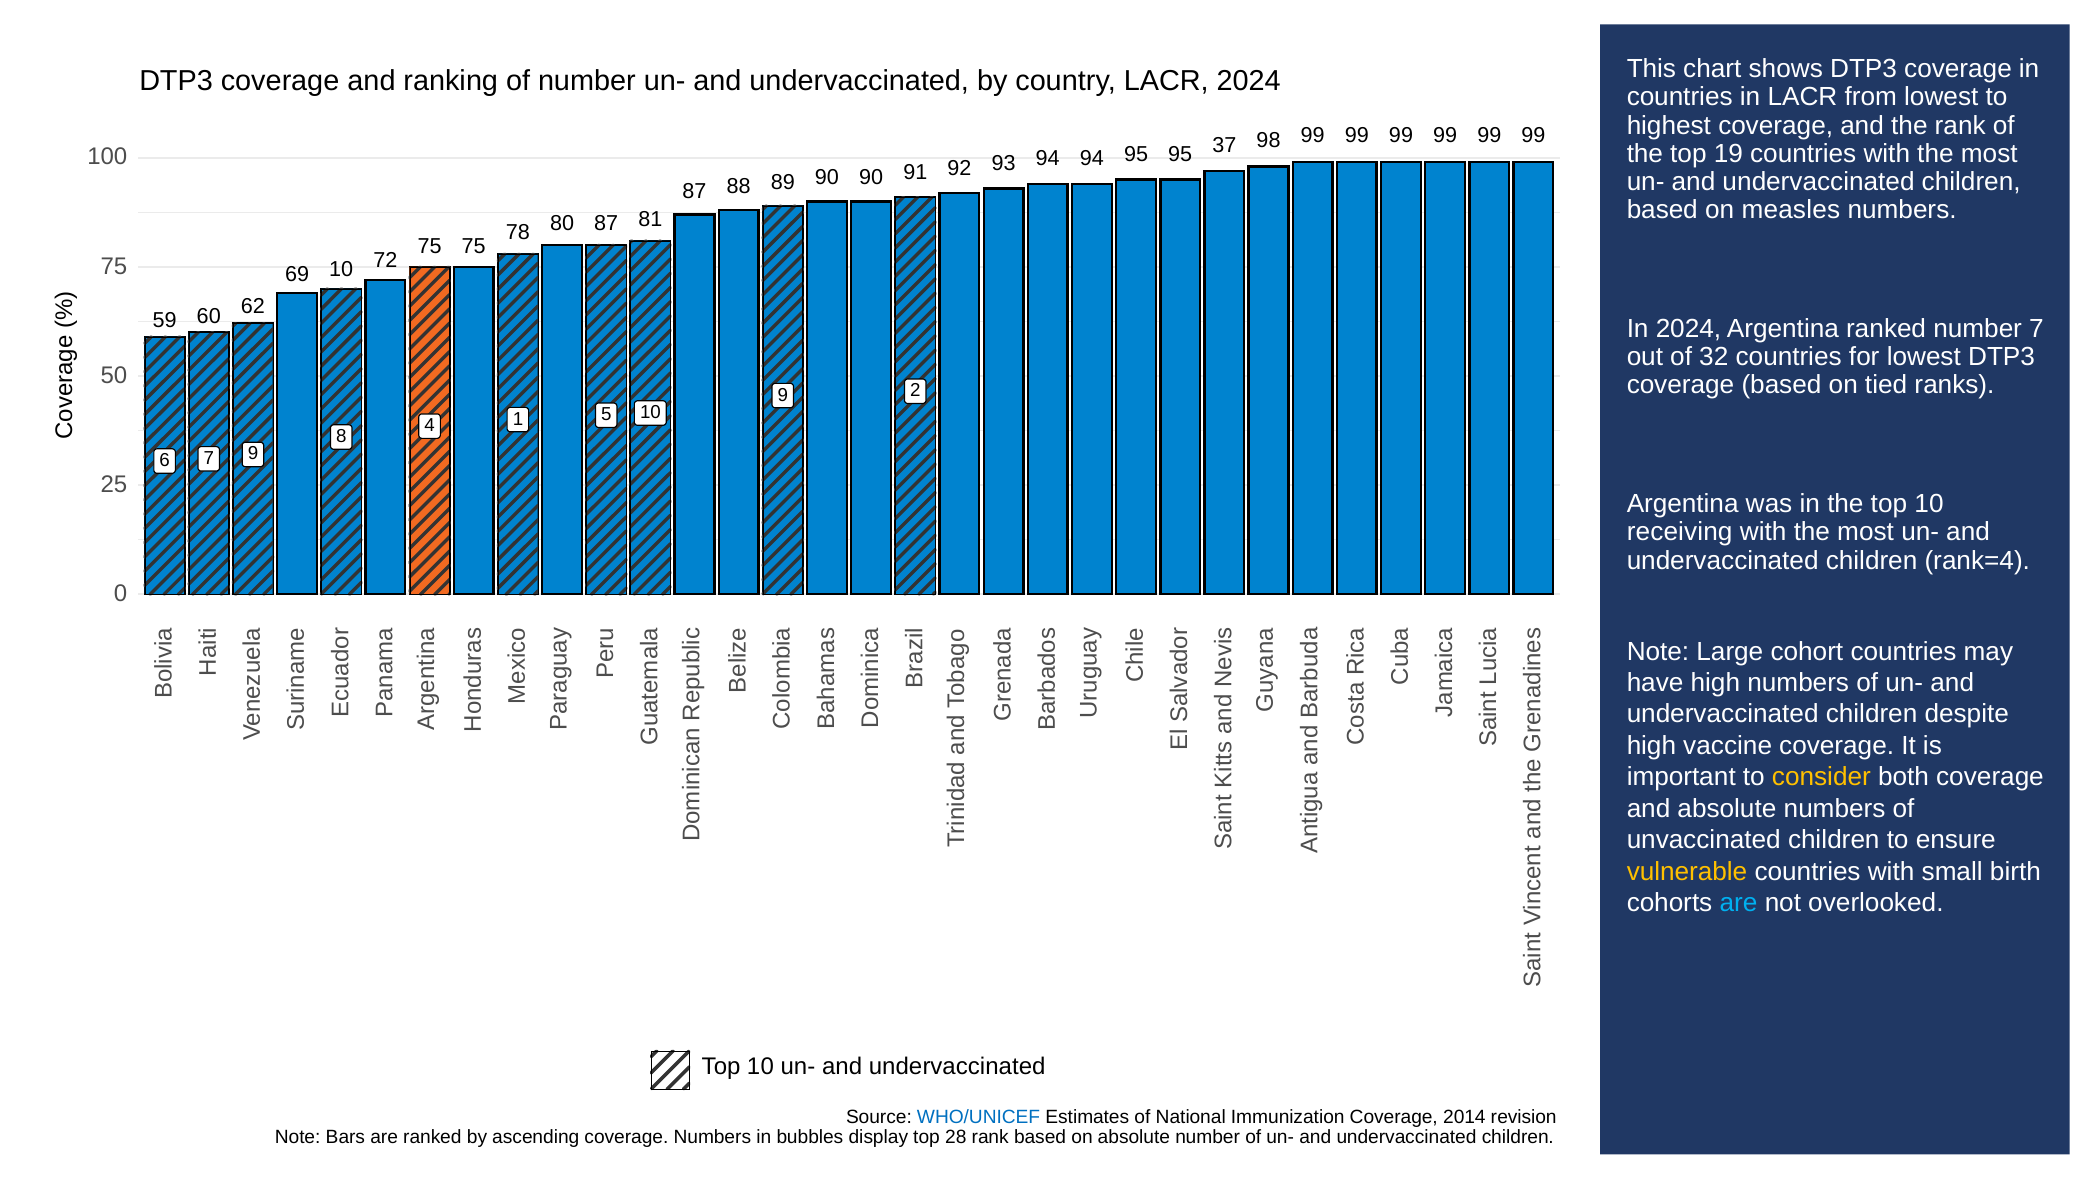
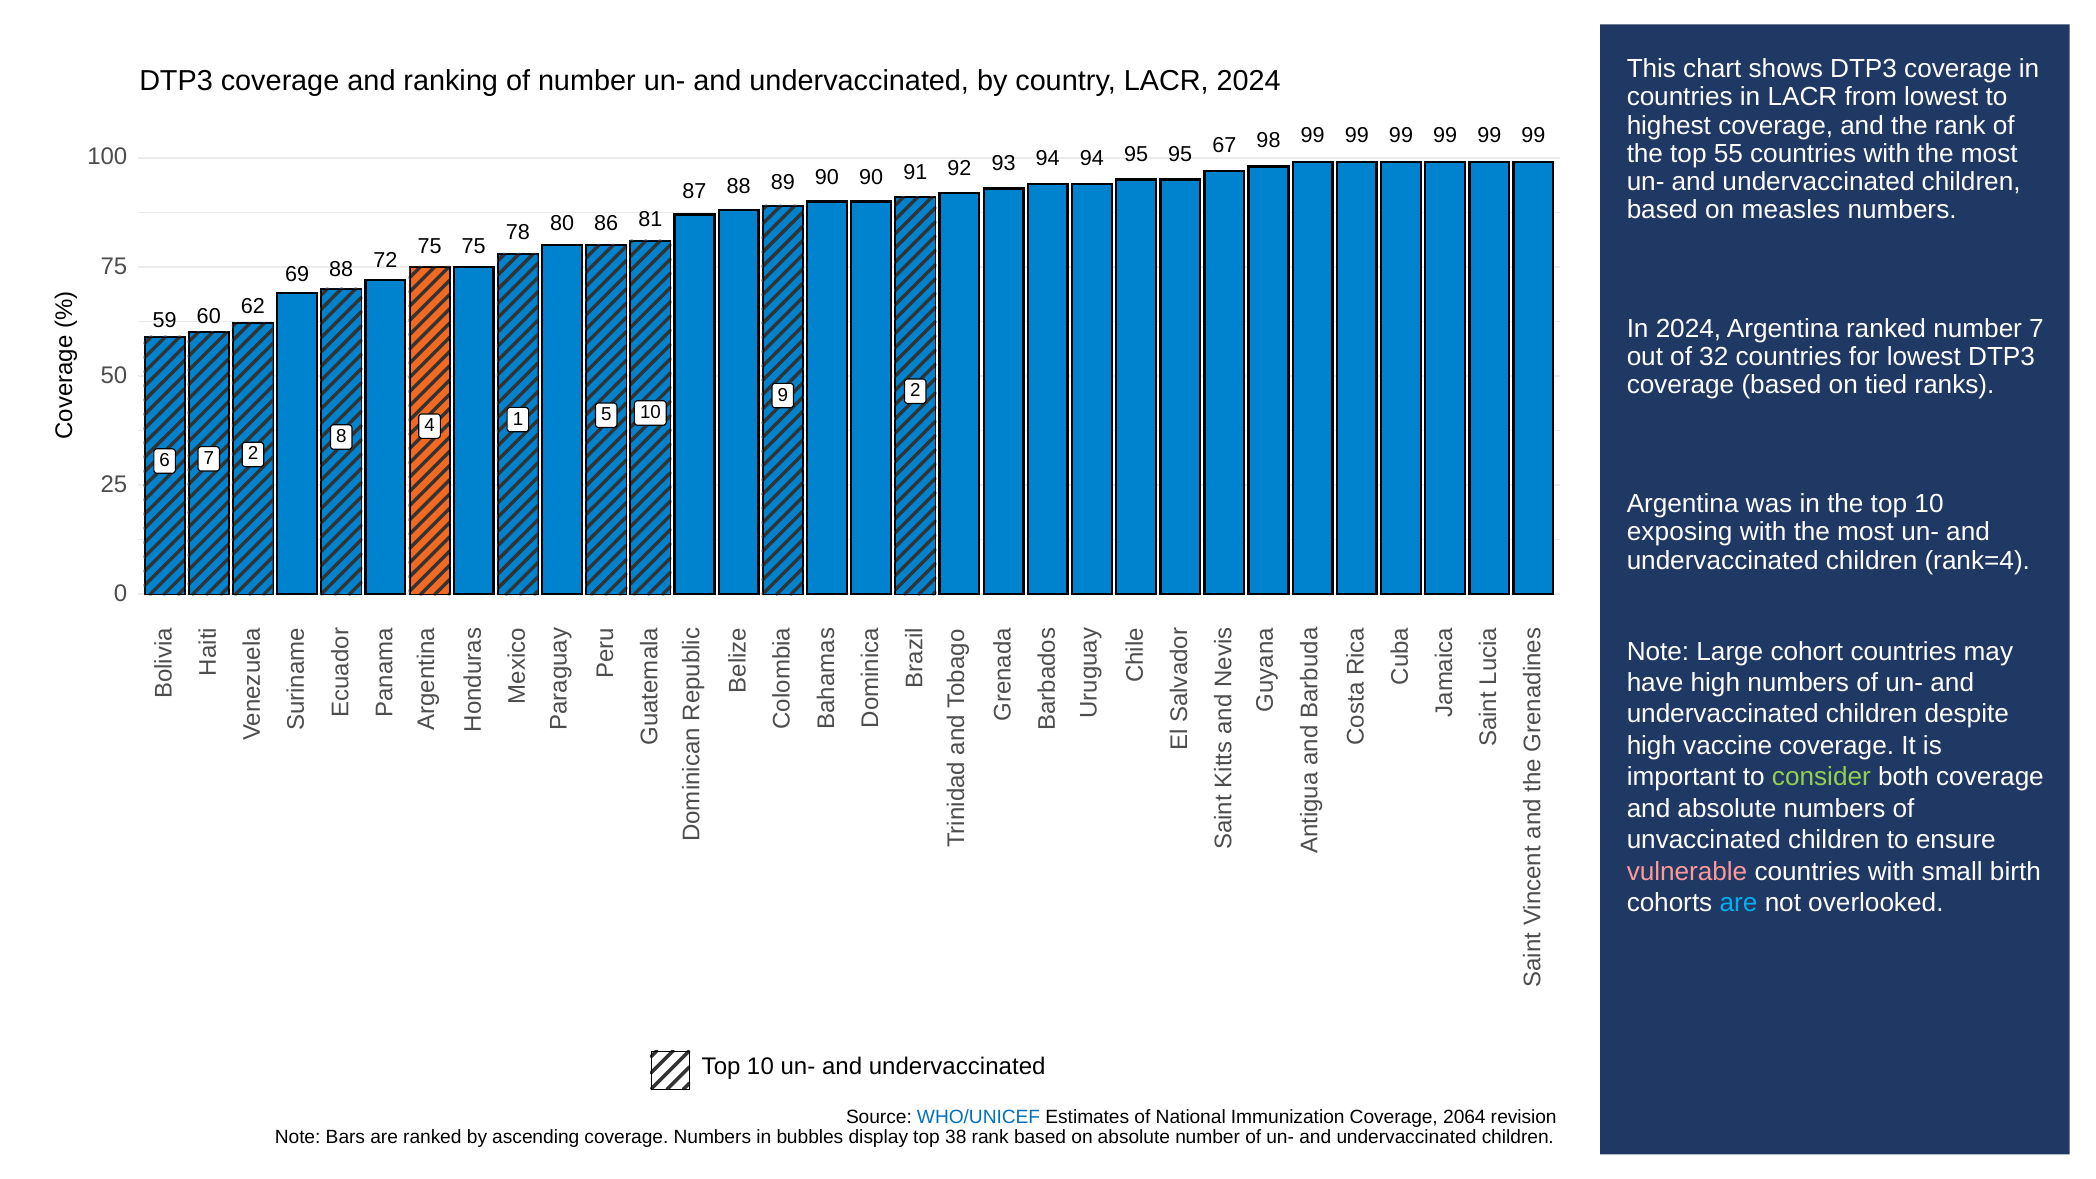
19: 19 -> 55 (1728, 154)
37: 37 -> 67 (1224, 145)
78 87: 87 -> 86 (606, 223)
69 10: 10 -> 88 (341, 270)
7 9: 9 -> 2 (253, 454)
receiving: receiving -> exposing (1680, 532)
consider colour: yellow -> light green (1821, 777)
vulnerable colour: yellow -> pink (1687, 871)
2014: 2014 -> 2064 (1464, 1117)
28: 28 -> 38 (956, 1138)
